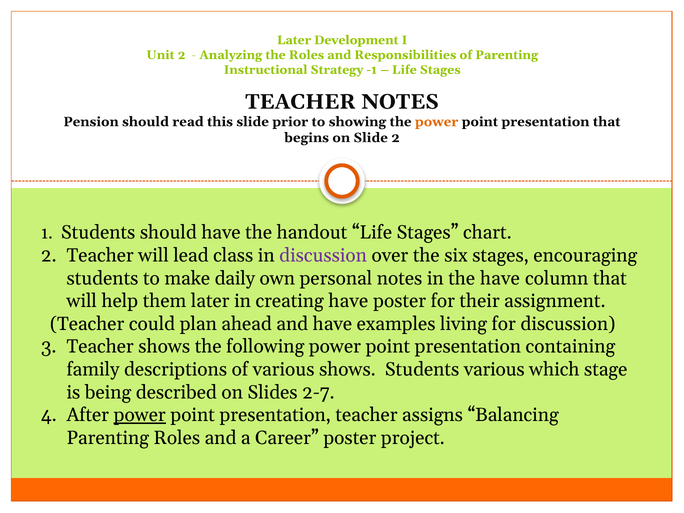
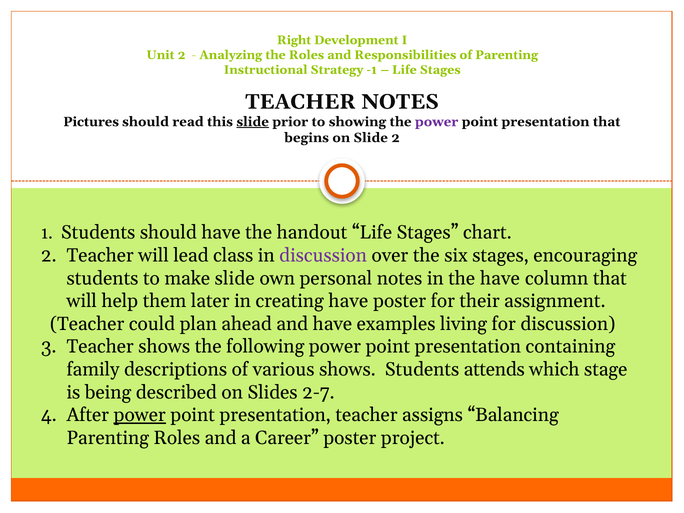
Later: Later -> Right (294, 40)
Pension: Pension -> Pictures (91, 122)
slide underline: none -> present (253, 122)
power colour: orange -> purple (437, 122)
make daily: daily -> slide (235, 278)
Students various: various -> attends (494, 370)
